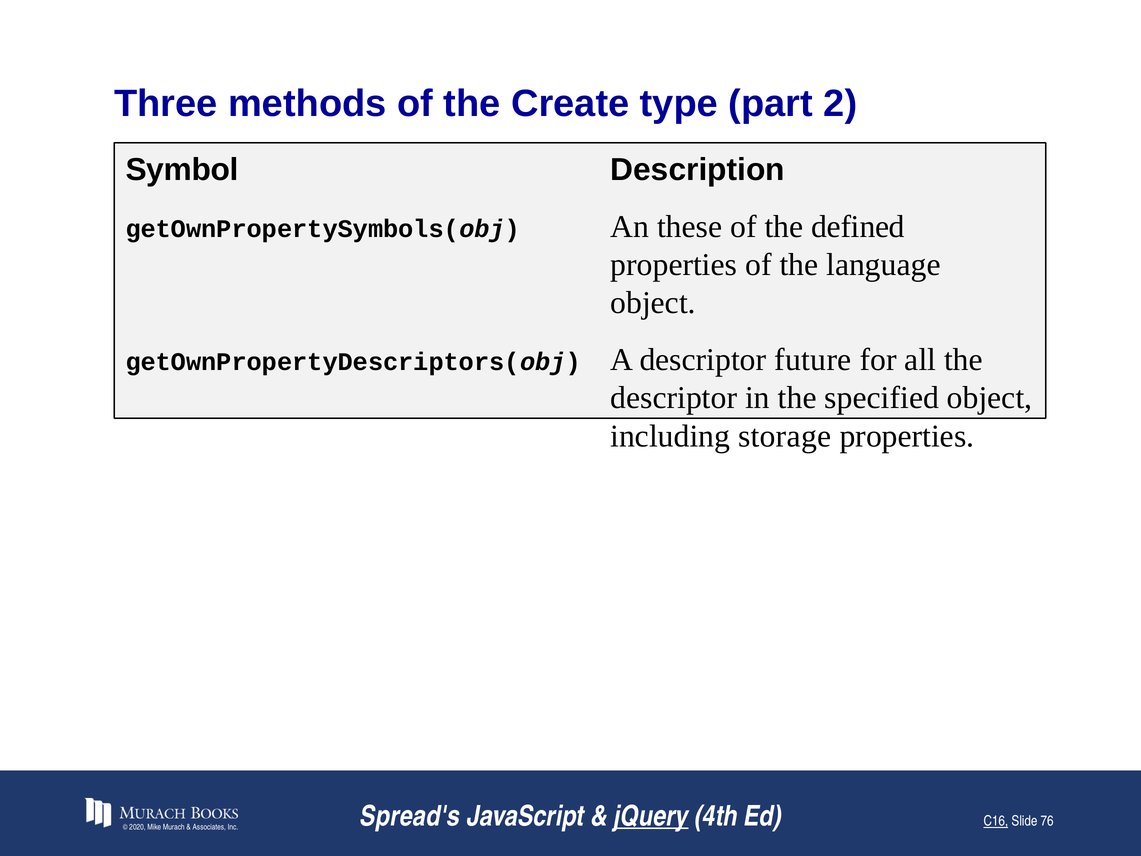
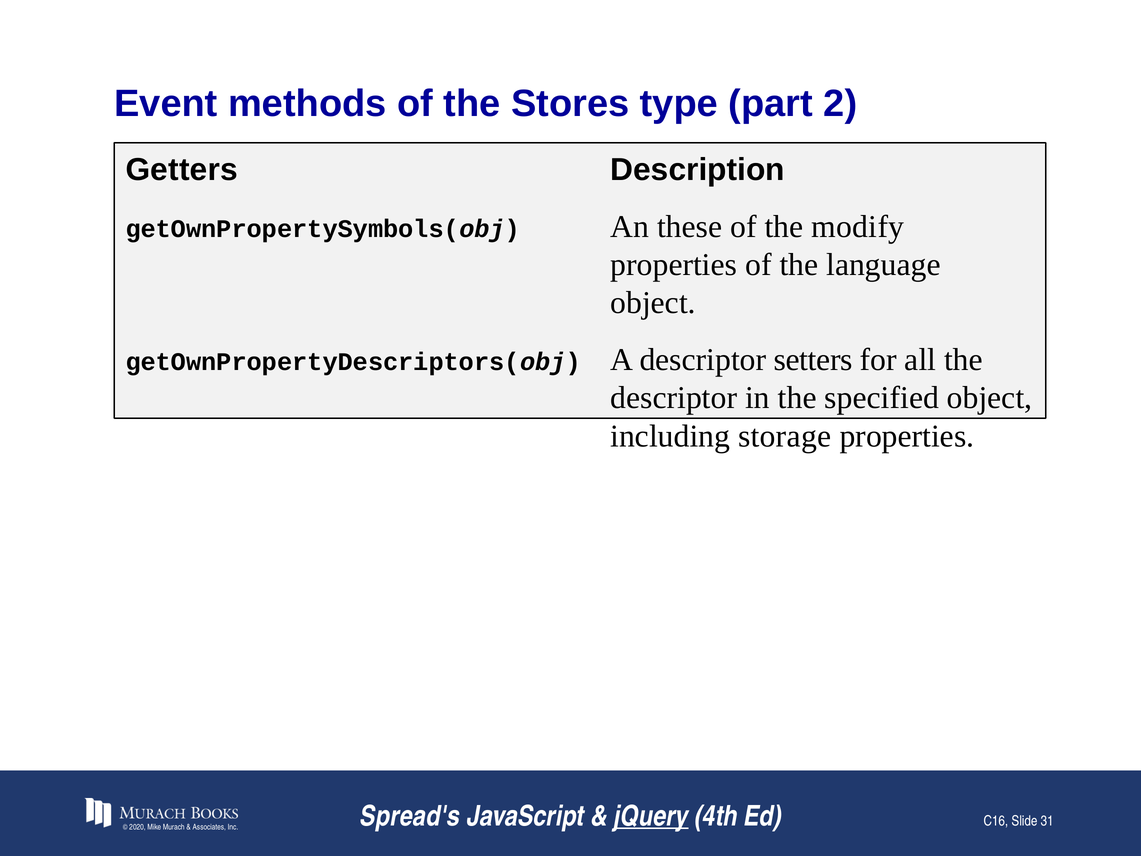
Three: Three -> Event (166, 104)
Create: Create -> Stores (570, 104)
Symbol: Symbol -> Getters (182, 170)
defined: defined -> modify (858, 227)
future: future -> setters (813, 360)
C16 underline: present -> none (996, 821)
76: 76 -> 31 (1047, 821)
